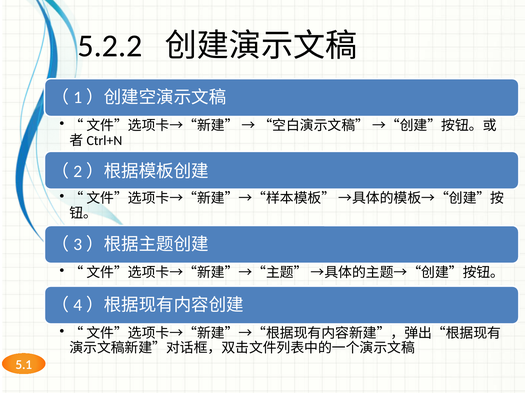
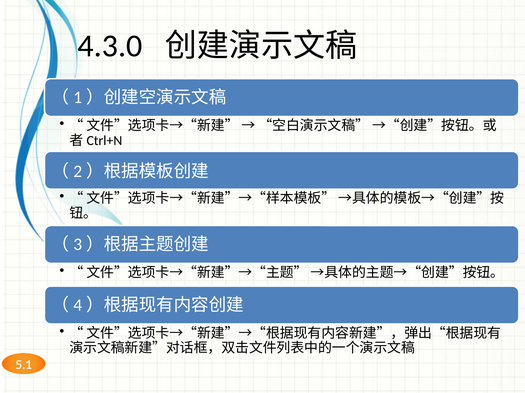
5.2.2: 5.2.2 -> 4.3.0 (110, 46)
